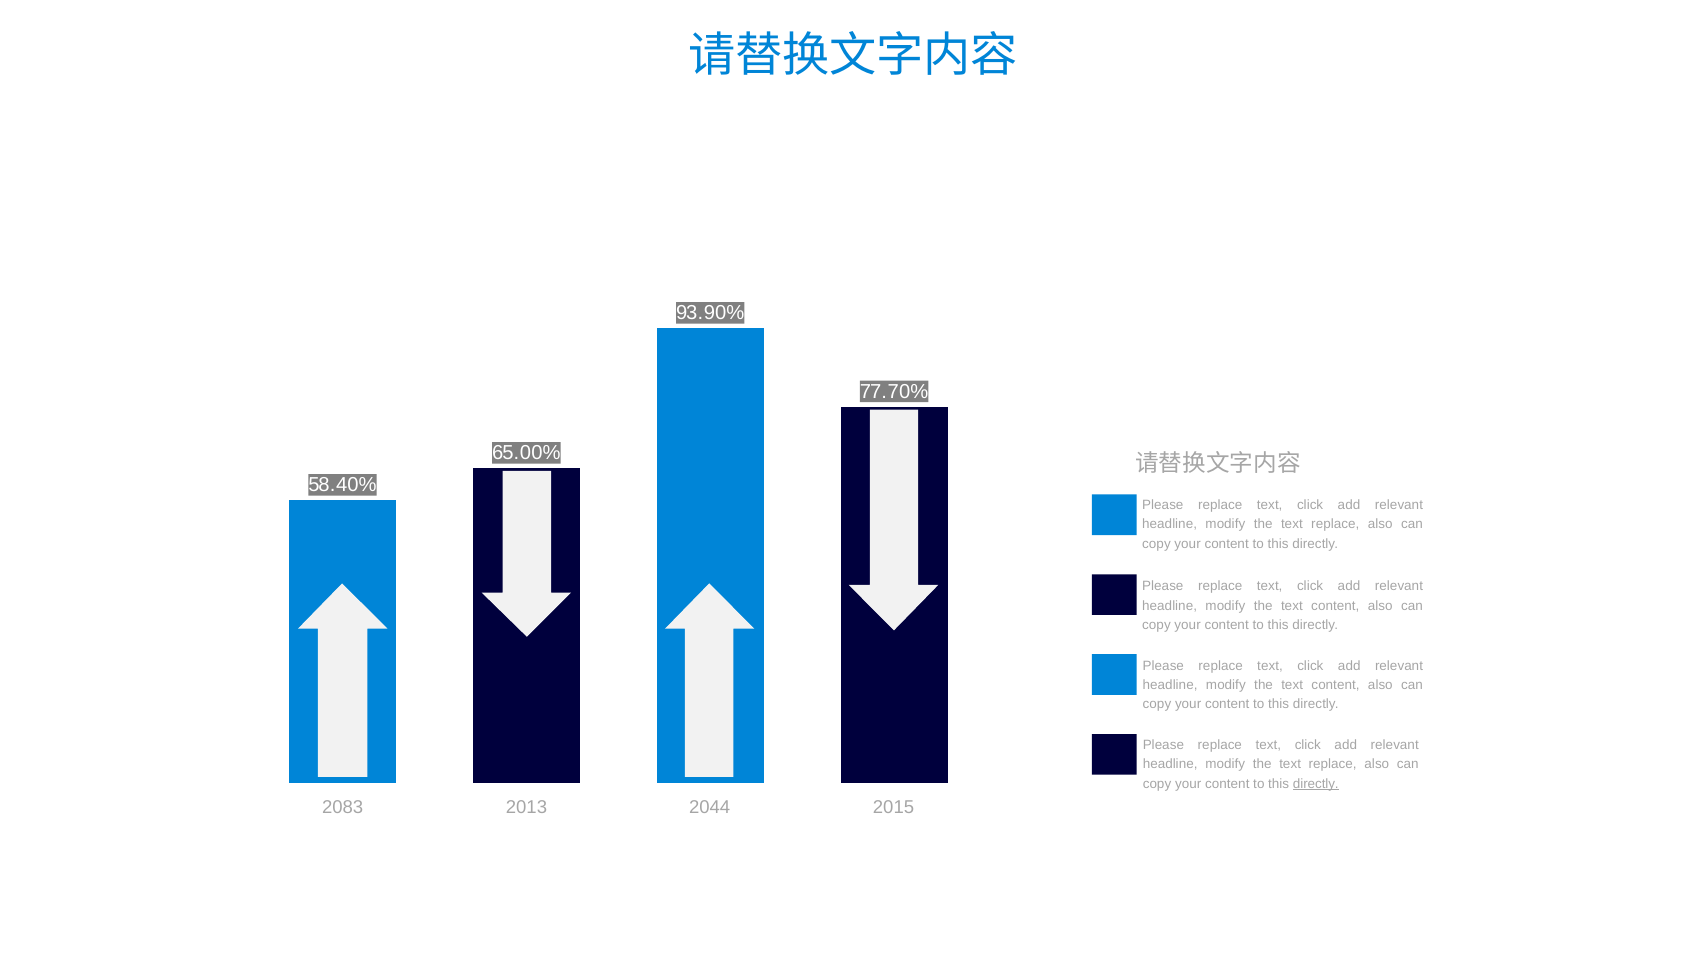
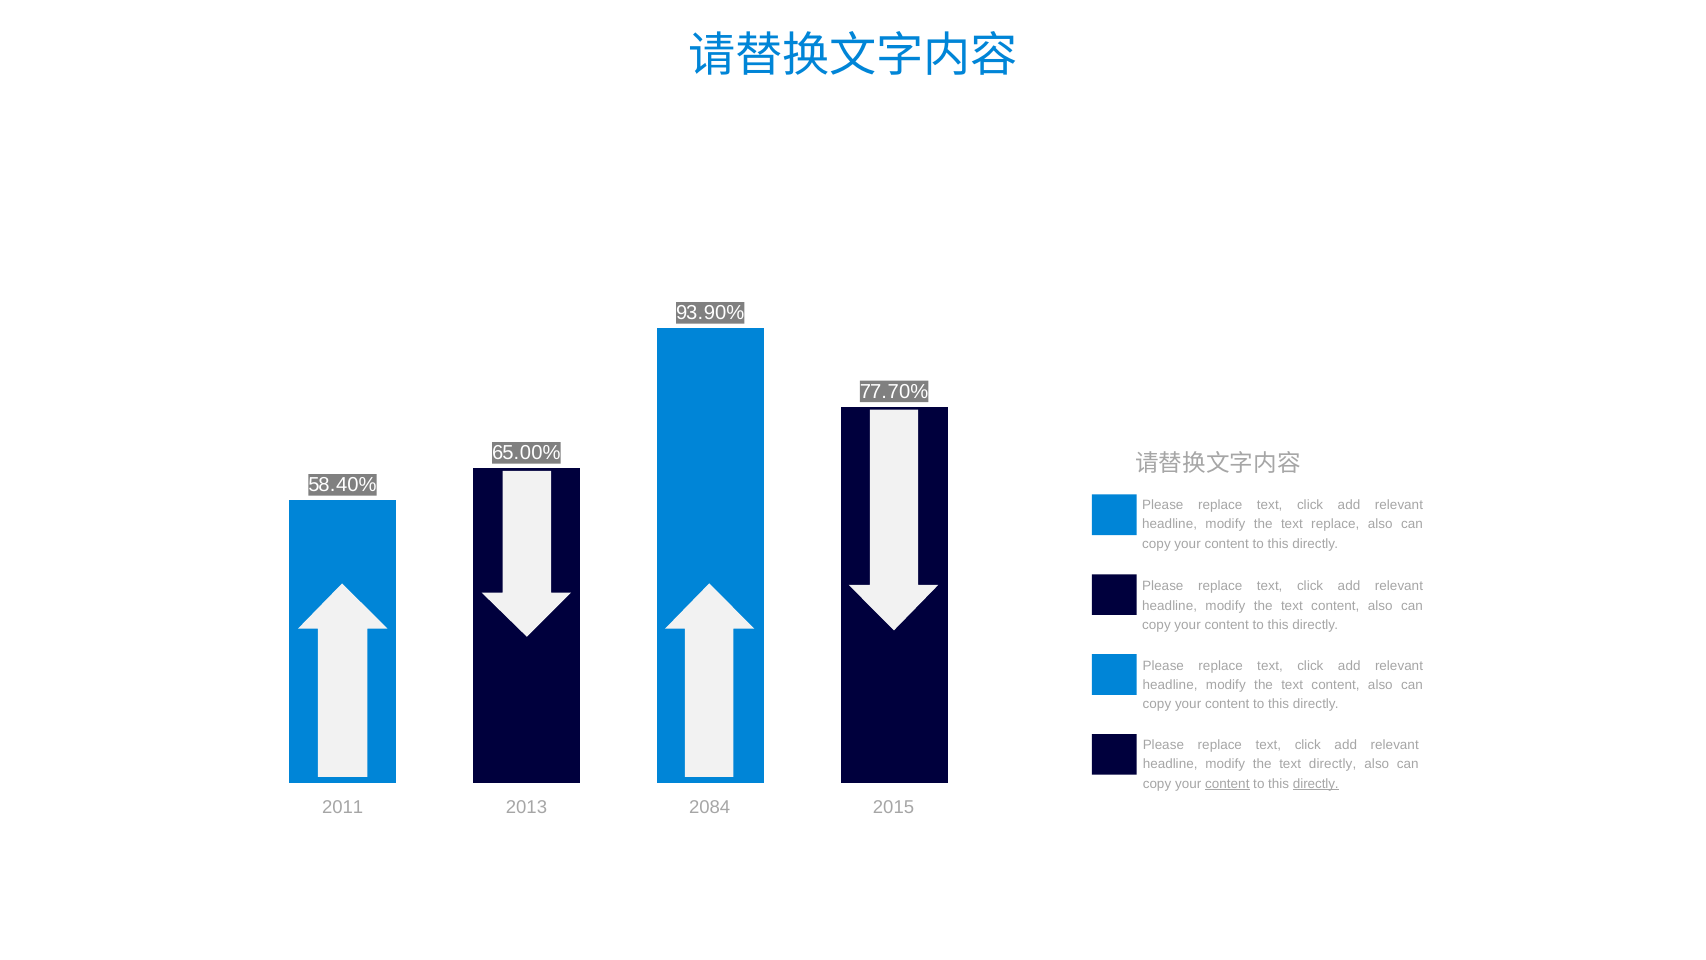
replace: replace -> directly (1333, 764)
content underline: none -> present (1227, 783)
2083: 2083 -> 2011 (343, 807)
2044: 2044 -> 2084 (710, 807)
